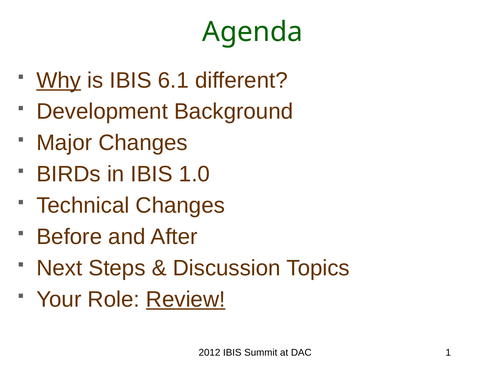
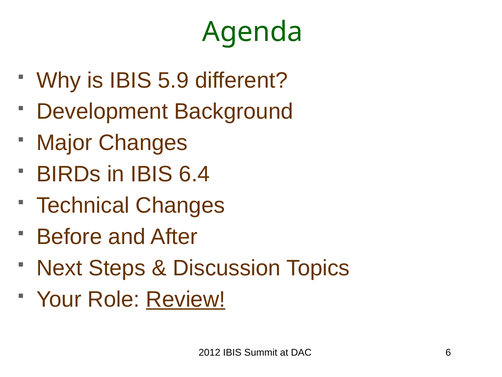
Why underline: present -> none (59, 80)
6.1: 6.1 -> 5.9 (173, 80)
1.0: 1.0 -> 6.4 (194, 174)
1: 1 -> 6 (448, 352)
